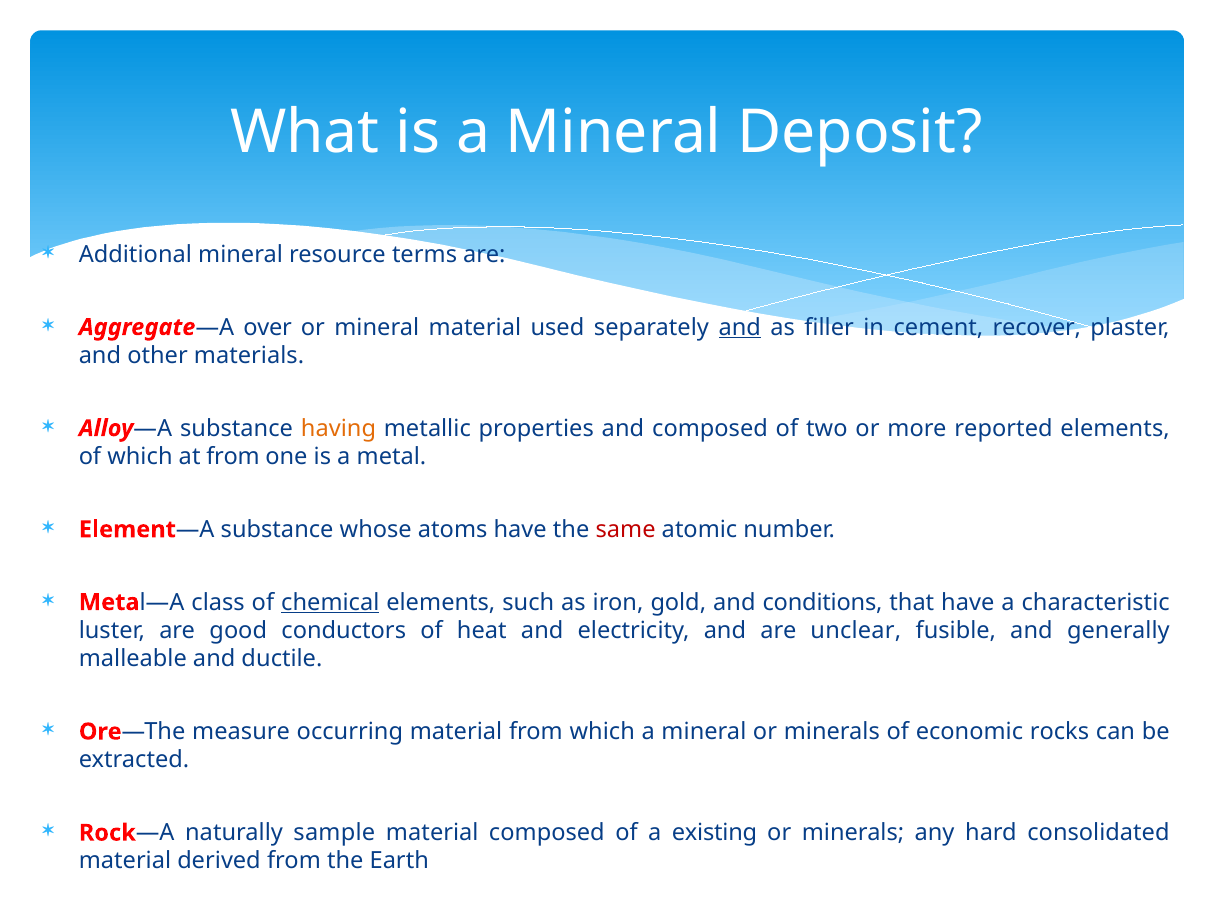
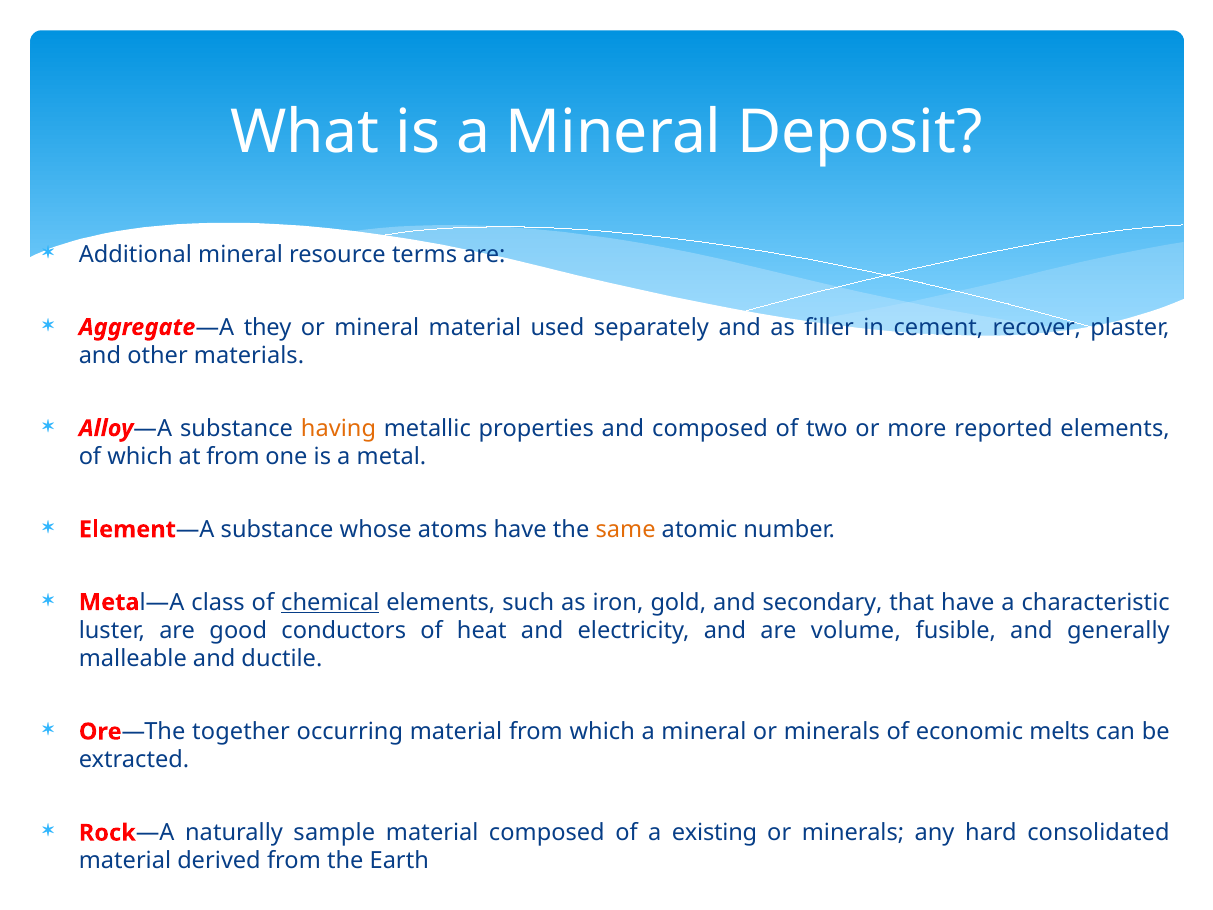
over: over -> they (268, 327)
and underline: present -> none (740, 327)
same colour: red -> orange (626, 529)
conditions: conditions -> secondary (823, 602)
unclear: unclear -> volume (856, 630)
measure: measure -> together (241, 732)
rocks: rocks -> melts (1060, 732)
